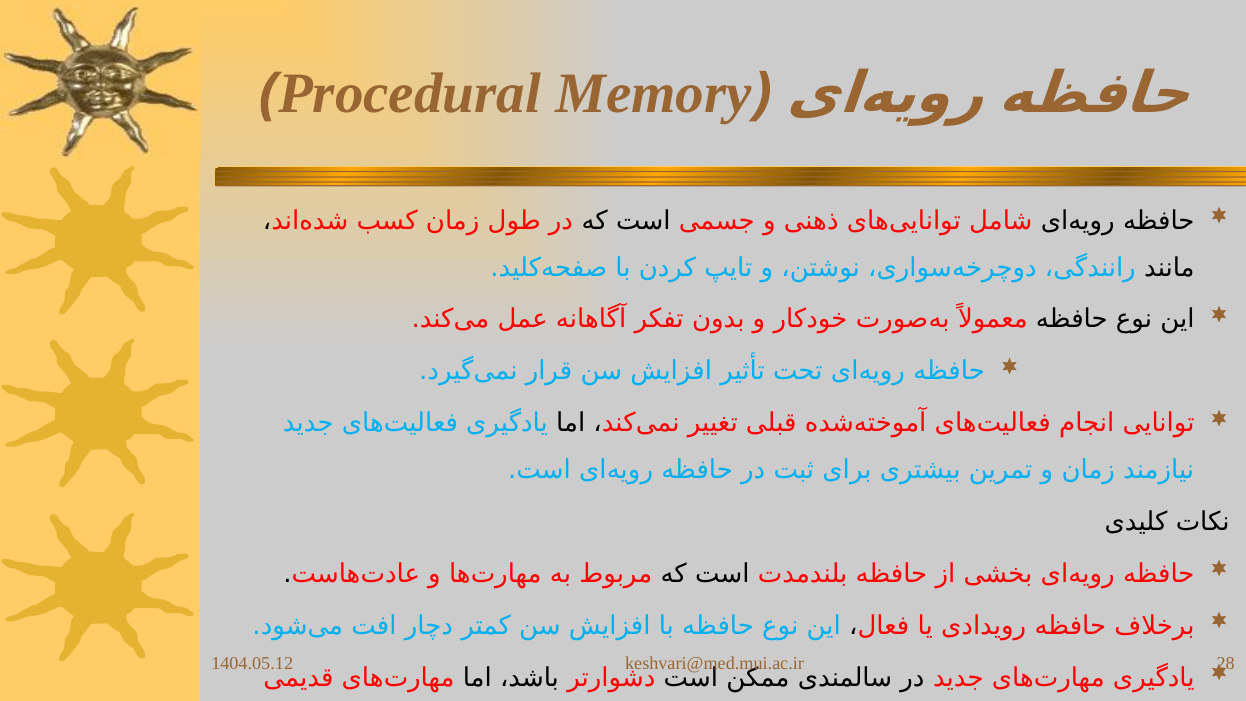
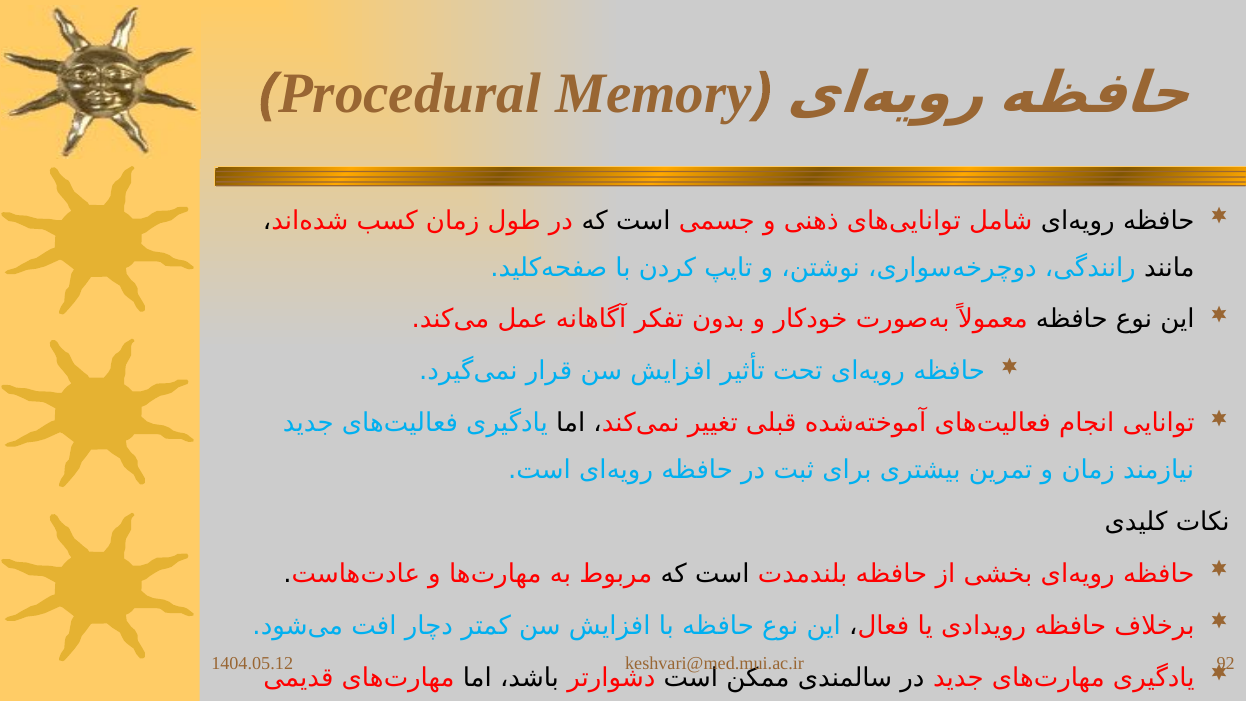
28: 28 -> 92 (1226, 663)
